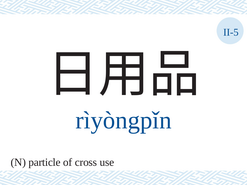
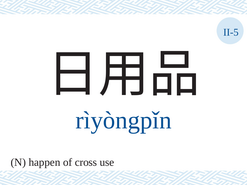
particle: particle -> happen (44, 163)
